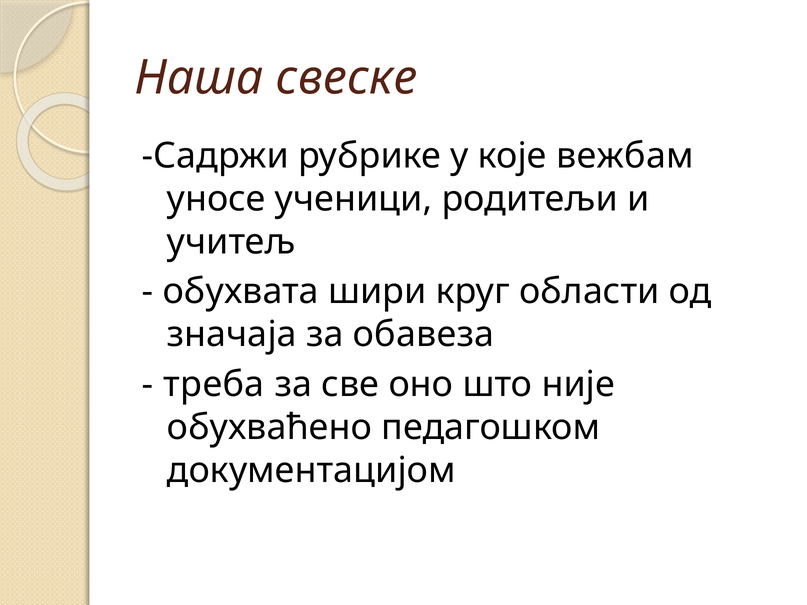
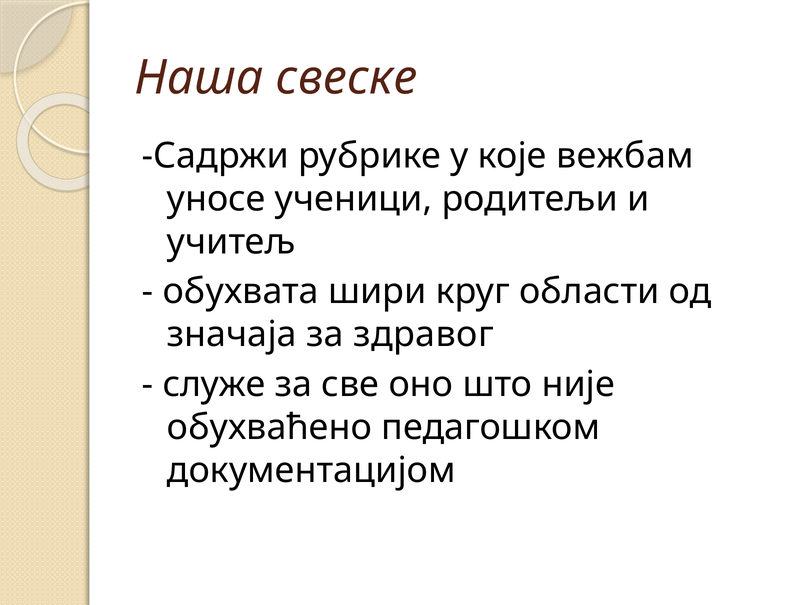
обавеза: обавеза -> здравог (424, 335)
треба: треба -> служе (214, 385)
